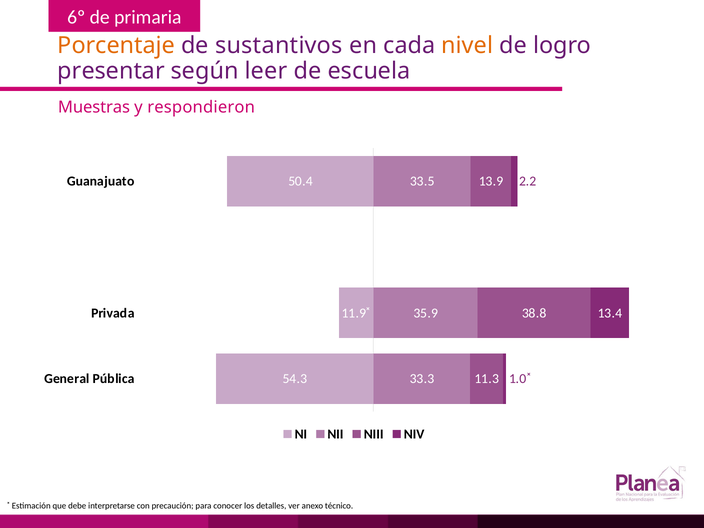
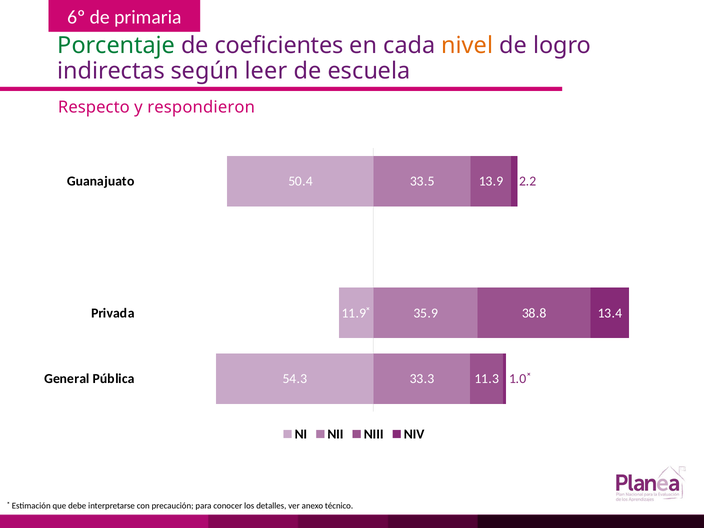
Porcentaje colour: orange -> green (116, 45)
sustantivos: sustantivos -> coeficientes (279, 45)
presentar: presentar -> indirectas (111, 71)
Muestras: Muestras -> Respecto (94, 107)
